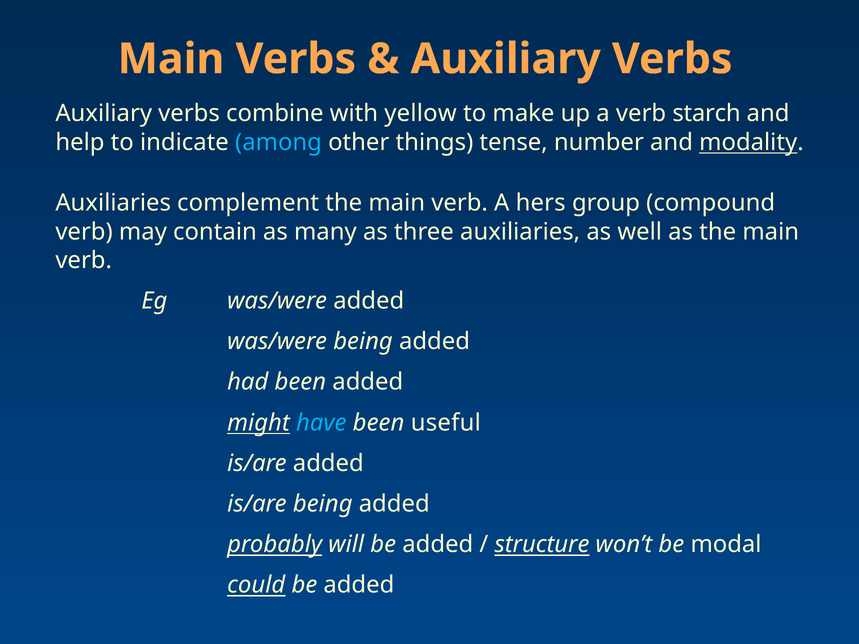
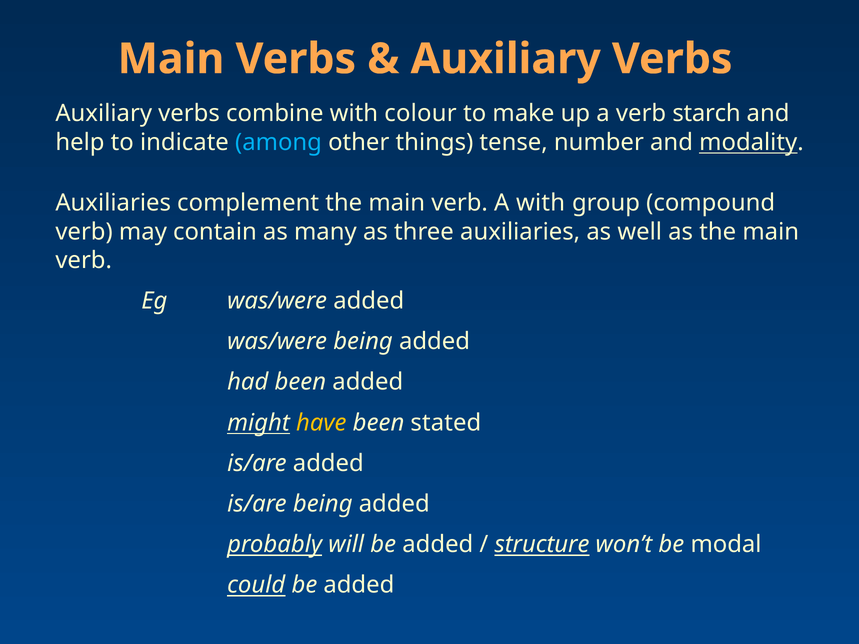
yellow: yellow -> colour (421, 114)
A hers: hers -> with (541, 203)
have colour: light blue -> yellow (321, 423)
useful: useful -> stated (446, 423)
